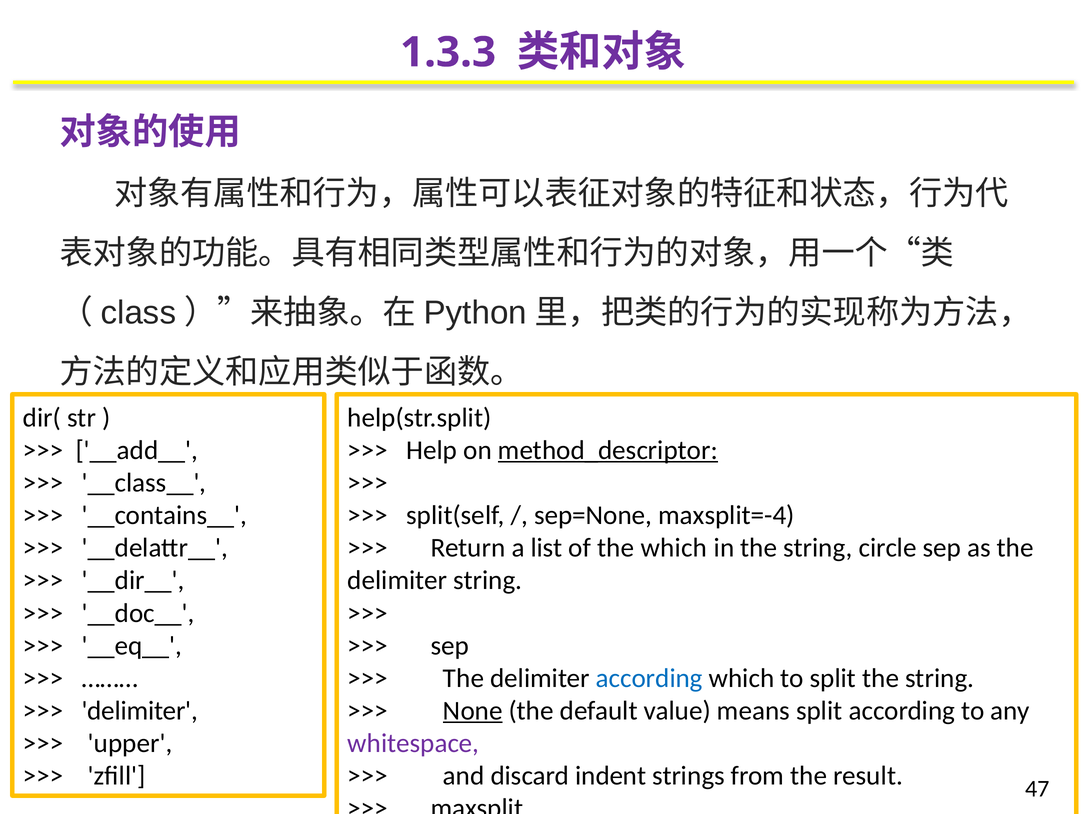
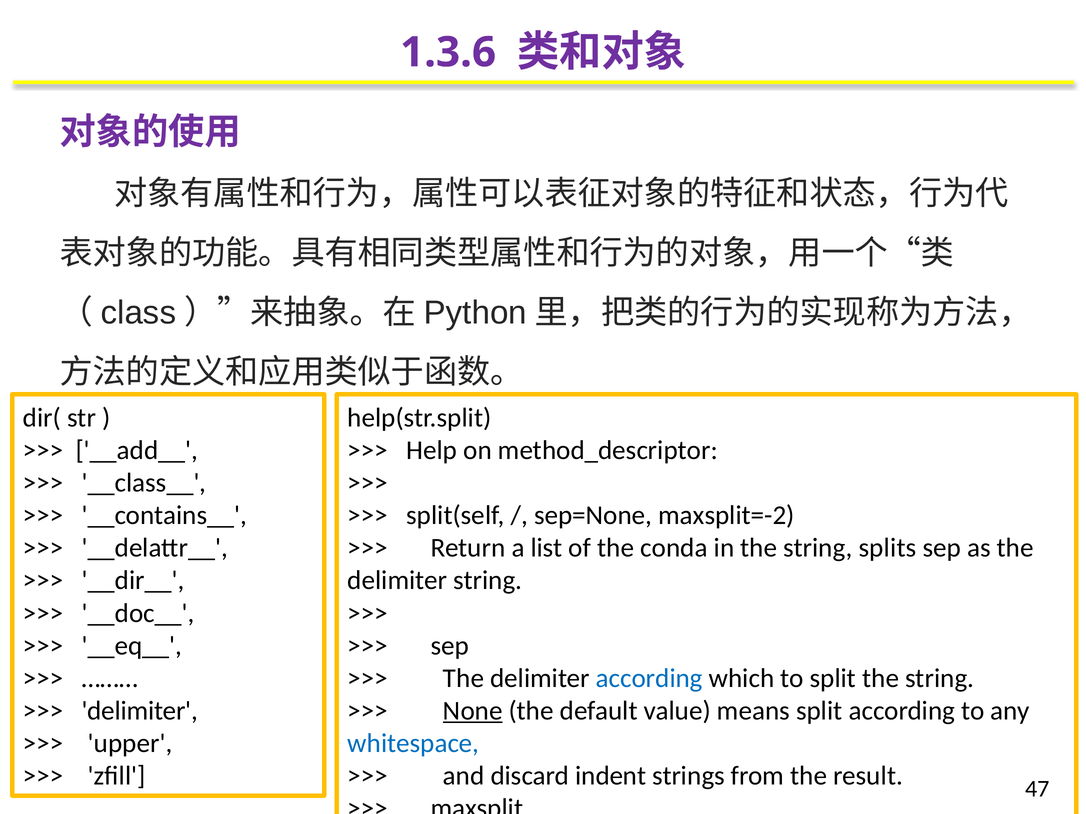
1.3.3: 1.3.3 -> 1.3.6 (448, 52)
method_descriptor underline: present -> none (608, 451)
maxsplit=-4: maxsplit=-4 -> maxsplit=-2 (726, 516)
the which: which -> conda (674, 548)
string circle: circle -> splits (888, 548)
whitespace colour: purple -> blue (413, 744)
